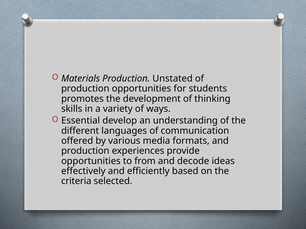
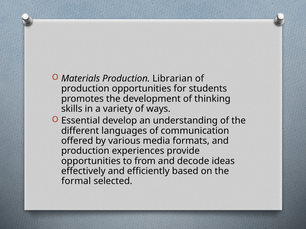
Unstated: Unstated -> Librarian (173, 79)
criteria: criteria -> formal (76, 182)
